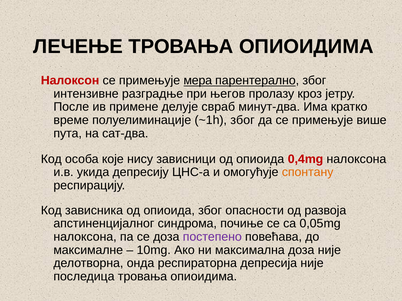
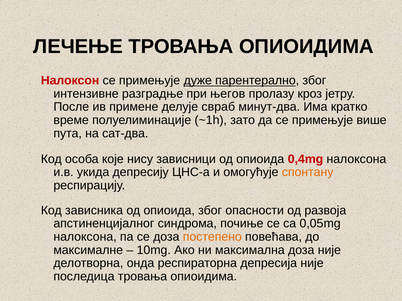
мера: мера -> дуже (198, 81)
~1h због: због -> зато (243, 120)
постепено colour: purple -> orange (212, 237)
